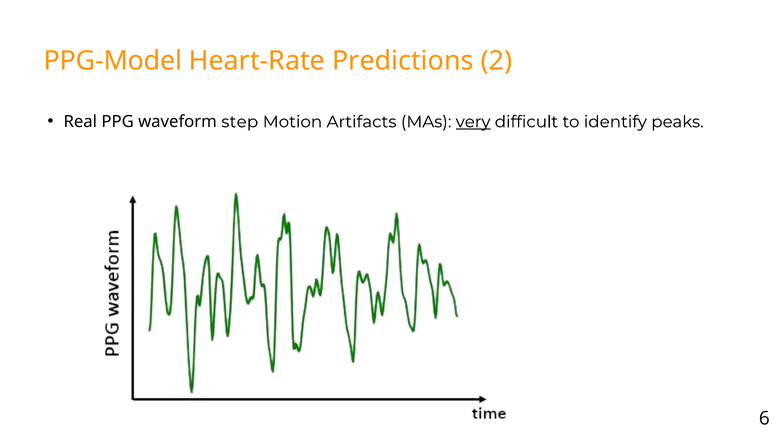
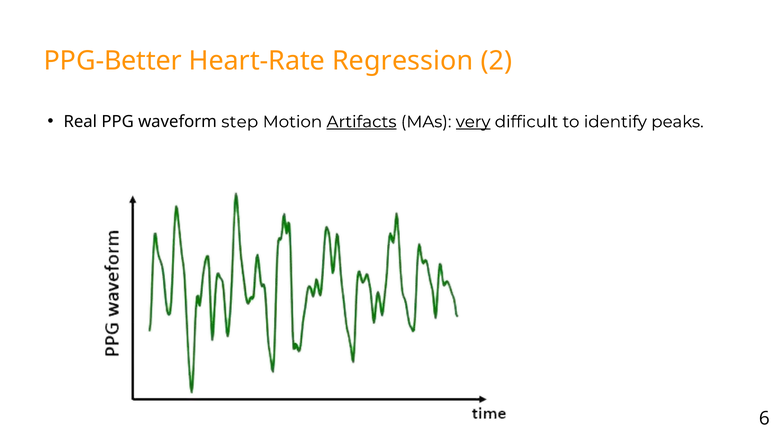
PPG-Model: PPG-Model -> PPG-Better (113, 61)
Predictions: Predictions -> Regression (403, 61)
Artifacts underline: none -> present (362, 122)
